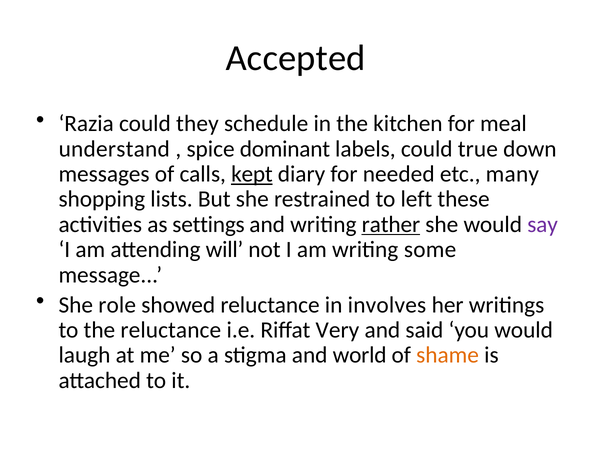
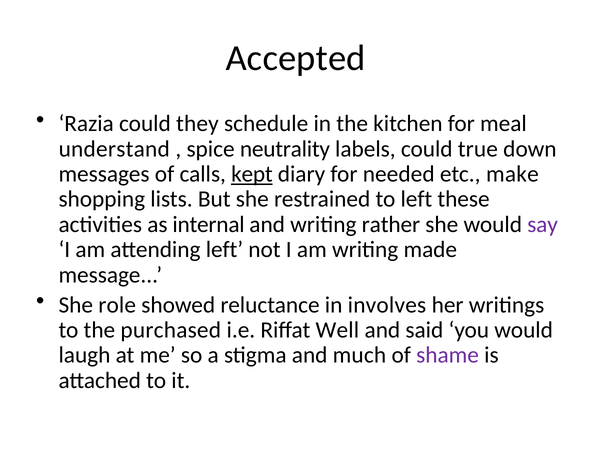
dominant: dominant -> neutrality (285, 149)
many: many -> make (512, 174)
settings: settings -> internal (209, 224)
rather underline: present -> none (391, 224)
attending will: will -> left (224, 250)
some: some -> made (430, 250)
the reluctance: reluctance -> purchased (171, 330)
Very: Very -> Well (337, 330)
world: world -> much (359, 355)
shame colour: orange -> purple (448, 355)
